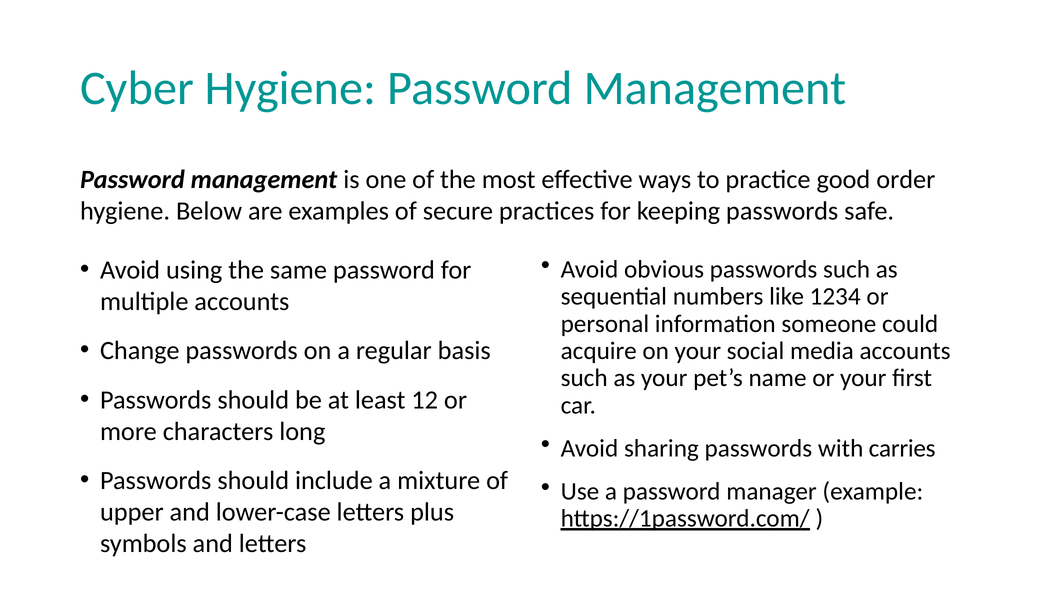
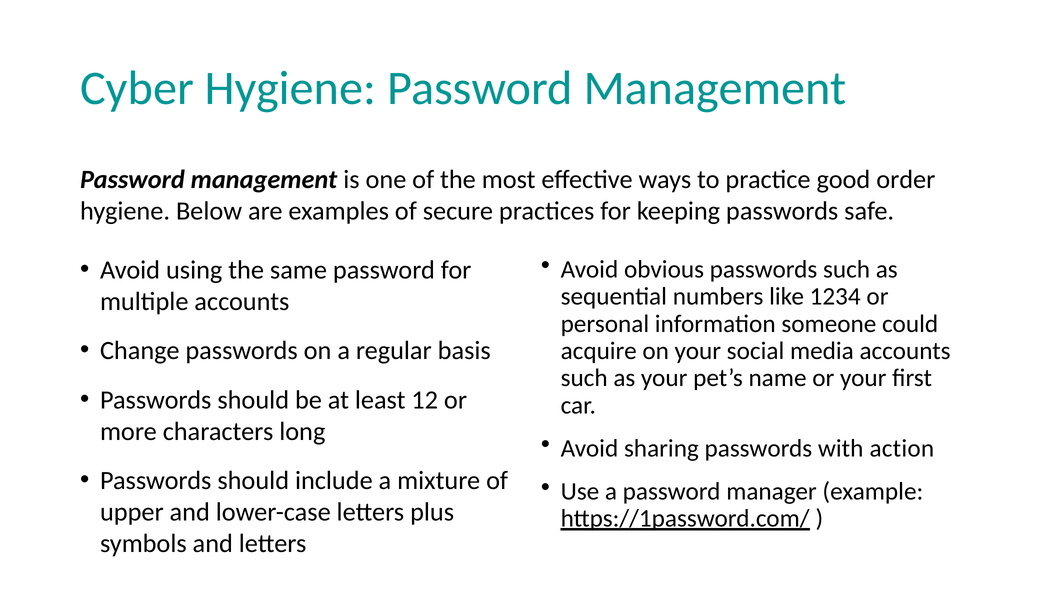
carries: carries -> action (902, 449)
